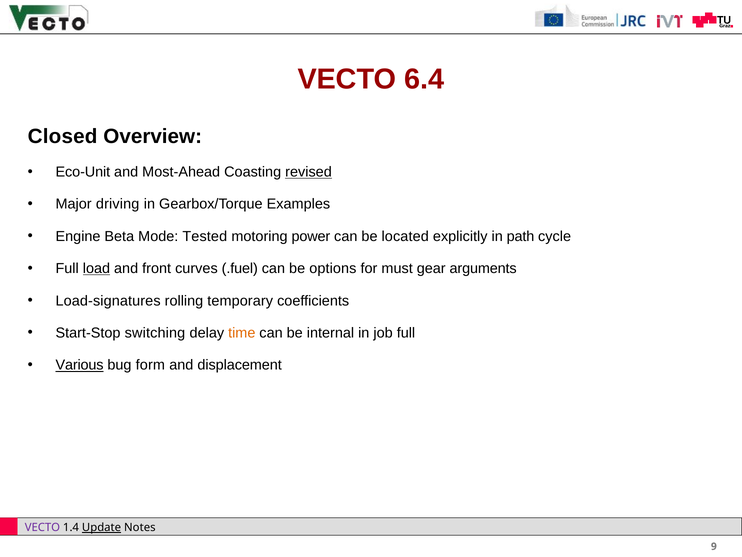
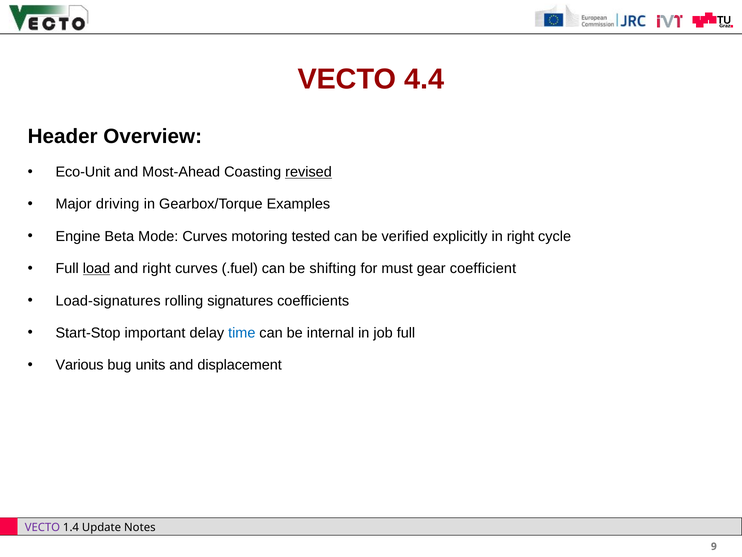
6.4: 6.4 -> 4.4 (424, 79)
Closed: Closed -> Header (63, 136)
Mode Tested: Tested -> Curves (205, 236)
power: power -> tested (311, 236)
located: located -> verified (405, 236)
in path: path -> right (521, 236)
and front: front -> right (157, 268)
options: options -> shifting (333, 268)
arguments: arguments -> coefficient (483, 268)
temporary: temporary -> signatures (240, 301)
switching: switching -> important (155, 333)
time colour: orange -> blue (242, 333)
Various underline: present -> none (80, 365)
form: form -> units (150, 365)
Update underline: present -> none (102, 527)
